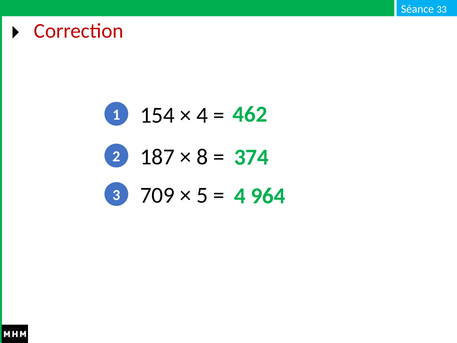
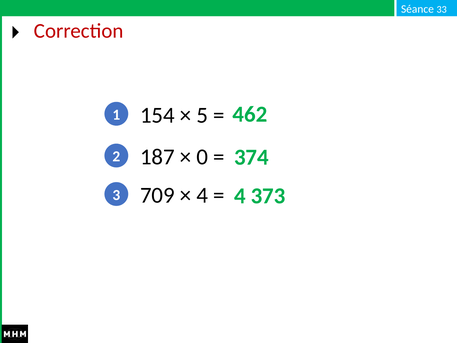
4: 4 -> 5 (202, 115)
8: 8 -> 0 (202, 157)
5: 5 -> 4 (202, 195)
964: 964 -> 373 (268, 196)
